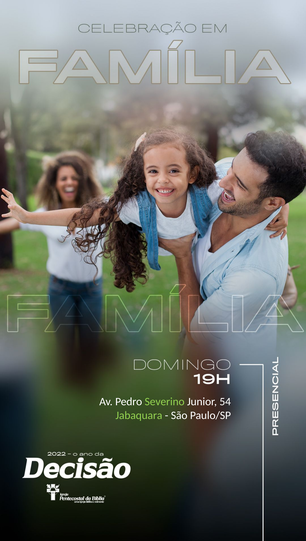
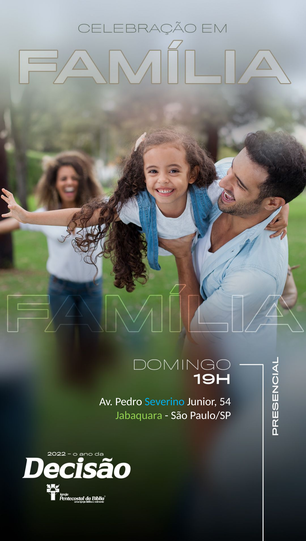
Severino colour: light green -> light blue (165, 402)
